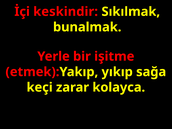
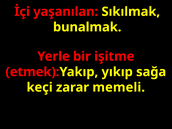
keskindir: keskindir -> yaşanılan (66, 12)
kolayca: kolayca -> memeli (119, 87)
